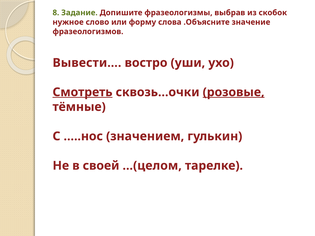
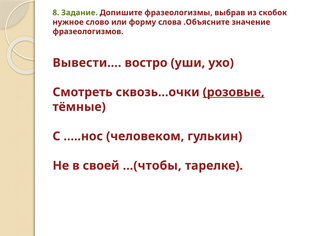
Смотреть underline: present -> none (83, 92)
значением: значением -> человеком (145, 136)
…(целом: …(целом -> …(чтобы (152, 166)
